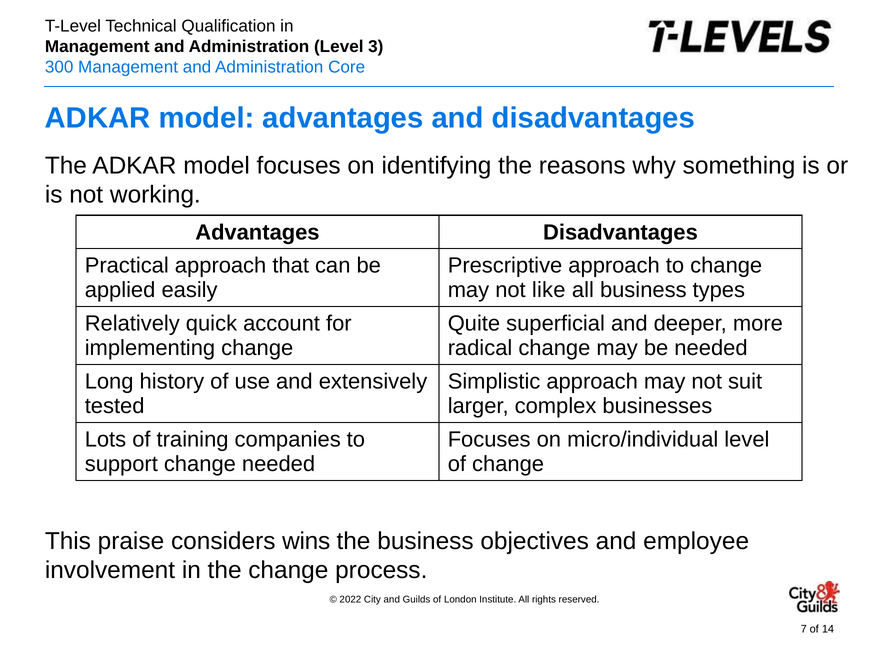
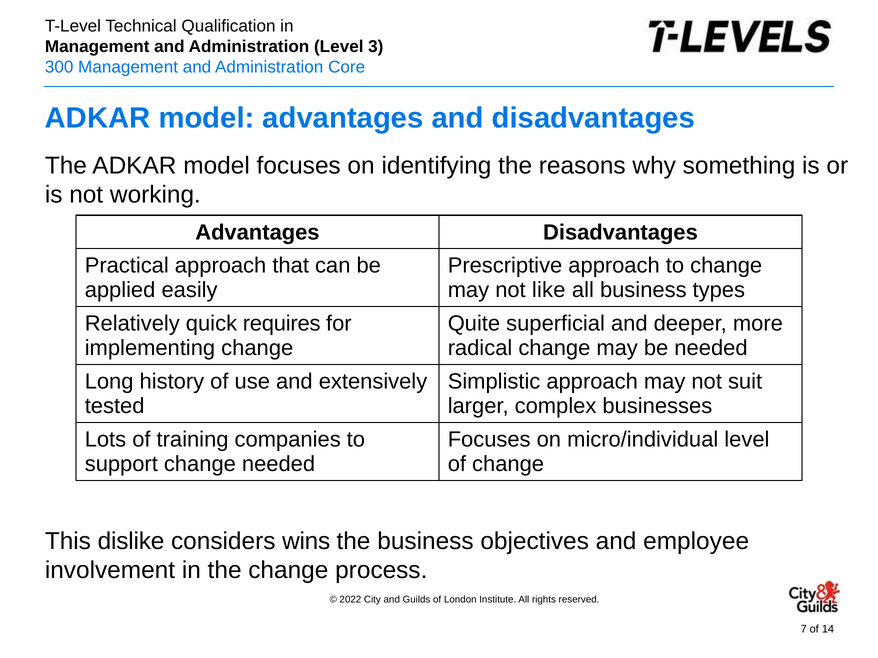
account: account -> requires (282, 324)
praise: praise -> dislike (131, 541)
